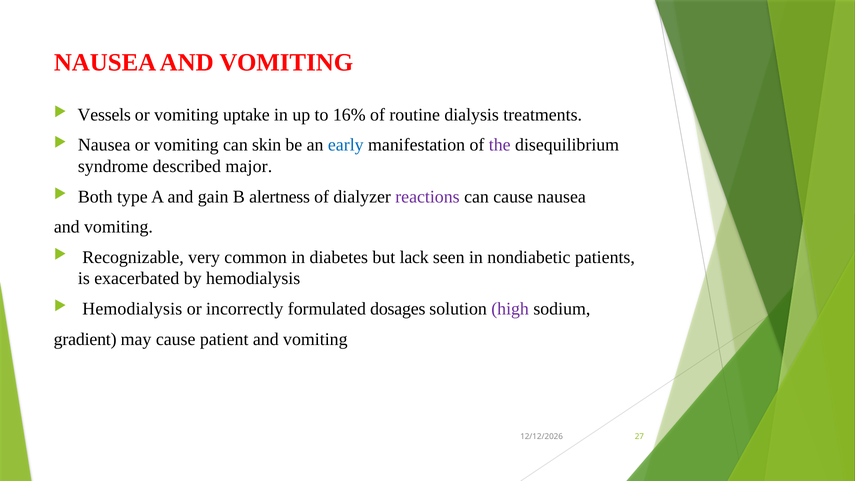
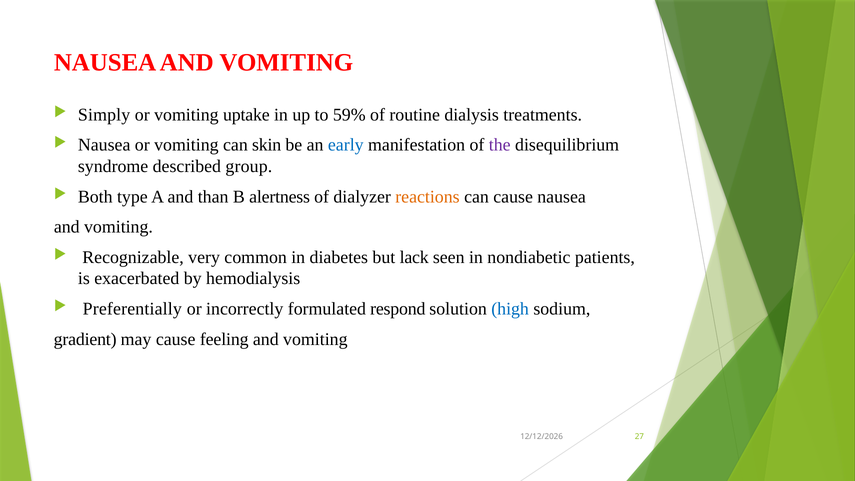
Vessels: Vessels -> Simply (104, 115)
16%: 16% -> 59% (349, 115)
major: major -> group (249, 166)
gain: gain -> than (213, 197)
reactions colour: purple -> orange (427, 197)
Hemodialysis: Hemodialysis -> Preferentially (132, 309)
dosages: dosages -> respond (398, 309)
high colour: purple -> blue (510, 309)
patient: patient -> feeling (224, 339)
